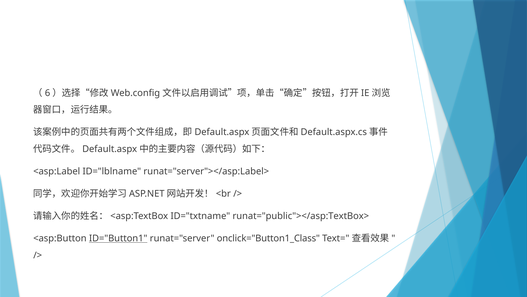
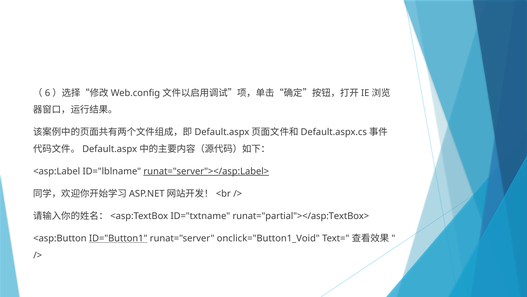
runat="server"></asp:Label> underline: none -> present (206, 171)
runat="public"></asp:TextBox>: runat="public"></asp:TextBox> -> runat="partial"></asp:TextBox> (301, 216)
onclick="Button1_Class: onclick="Button1_Class -> onclick="Button1_Void (268, 238)
